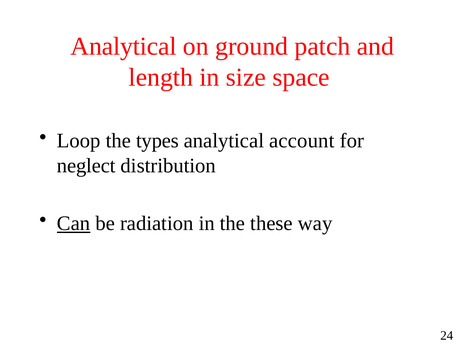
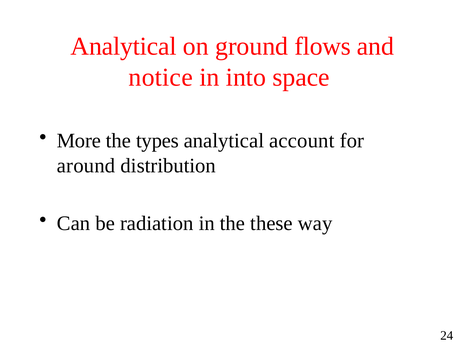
patch: patch -> flows (323, 46)
length: length -> notice (161, 77)
size: size -> into (246, 77)
Loop: Loop -> More (79, 141)
neglect: neglect -> around (86, 166)
Can underline: present -> none (74, 224)
